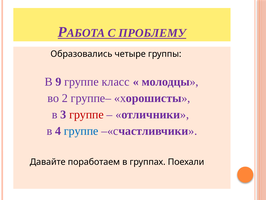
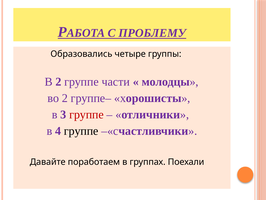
В 9: 9 -> 2 (58, 82)
класс: класс -> части (116, 82)
группе colour: blue -> black (81, 131)
